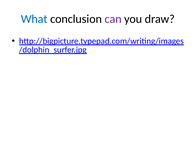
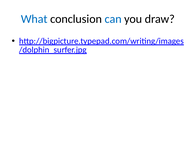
can colour: purple -> blue (113, 19)
